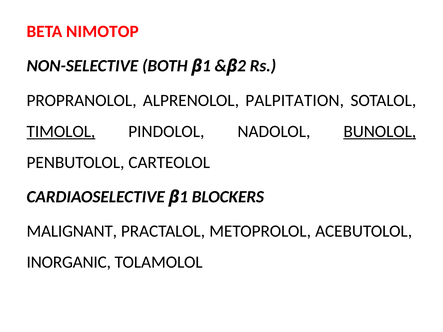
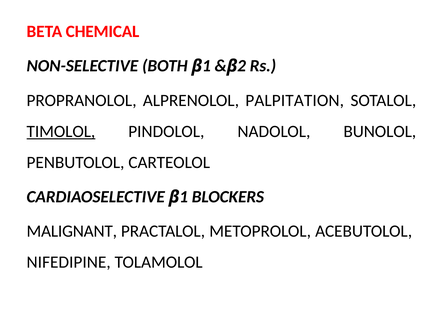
NIMOTOP: NIMOTOP -> CHEMICAL (103, 31)
BUNOLOL underline: present -> none (380, 131)
INORGANIC: INORGANIC -> NIFEDIPINE (69, 262)
